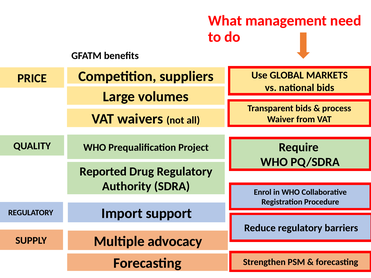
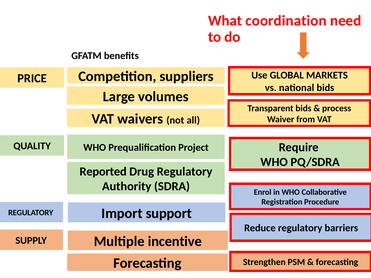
management: management -> coordination (286, 21)
advocacy: advocacy -> incentive (175, 242)
